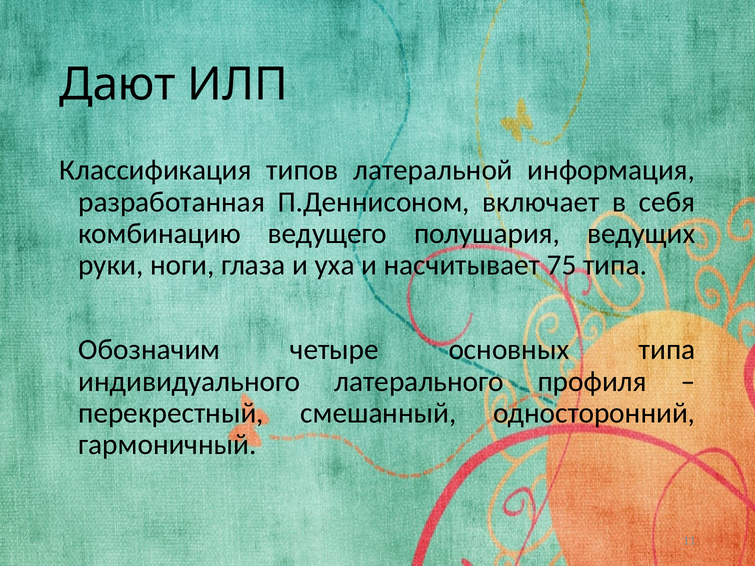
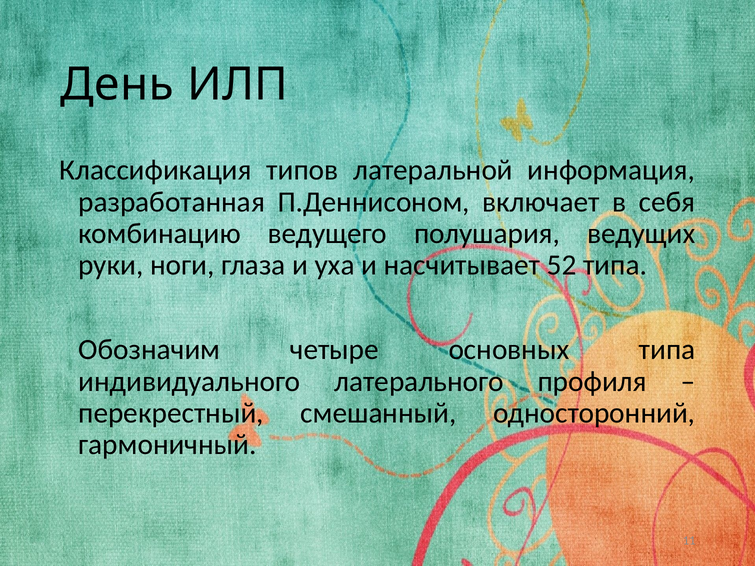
Дают: Дают -> День (117, 85)
75: 75 -> 52 (562, 265)
